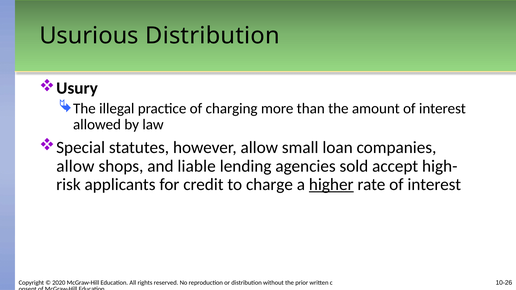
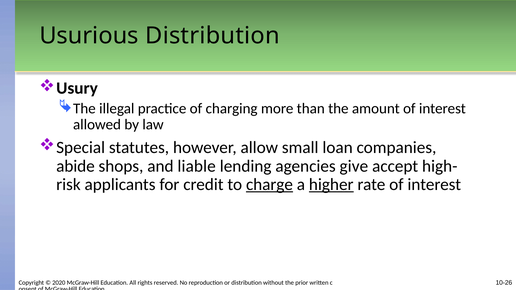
allow: allow -> abide (75, 166)
sold: sold -> give (354, 166)
charge underline: none -> present (269, 185)
